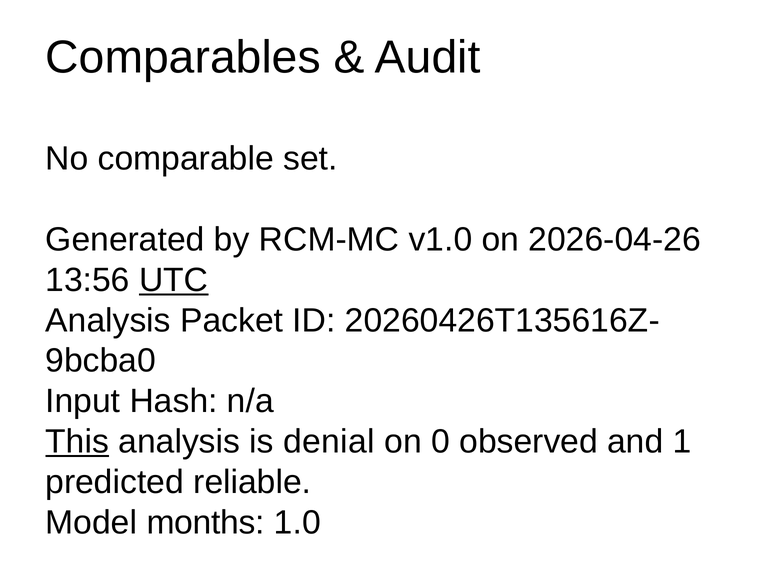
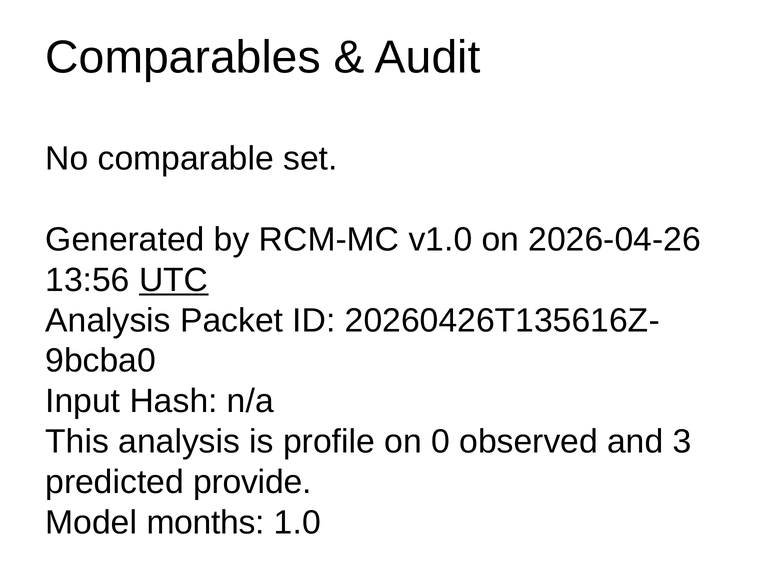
This underline: present -> none (77, 442)
denial: denial -> profile (329, 442)
1: 1 -> 3 (682, 442)
reliable: reliable -> provide (252, 482)
